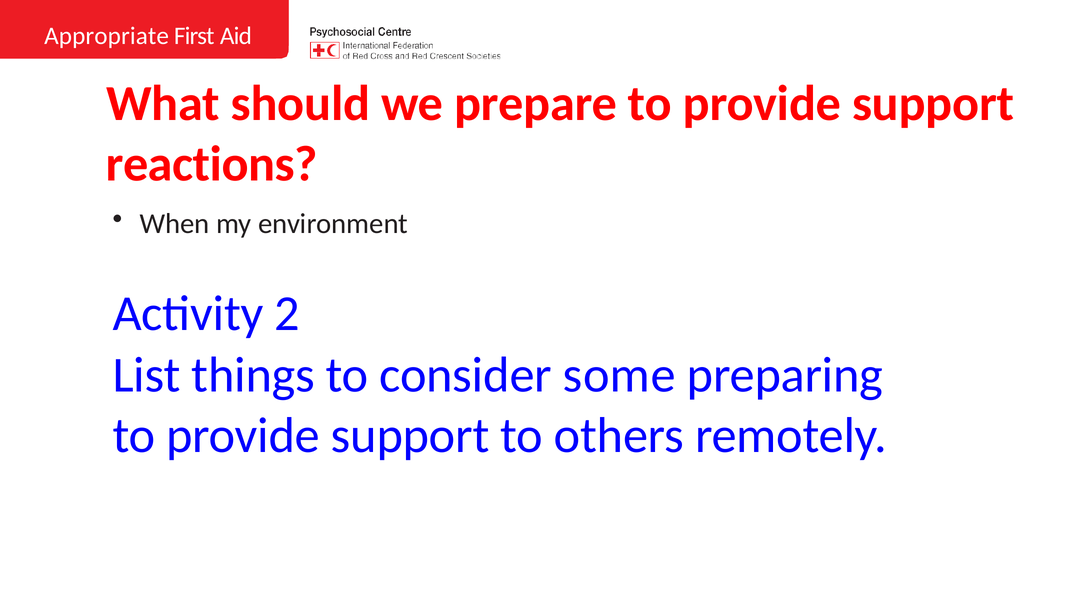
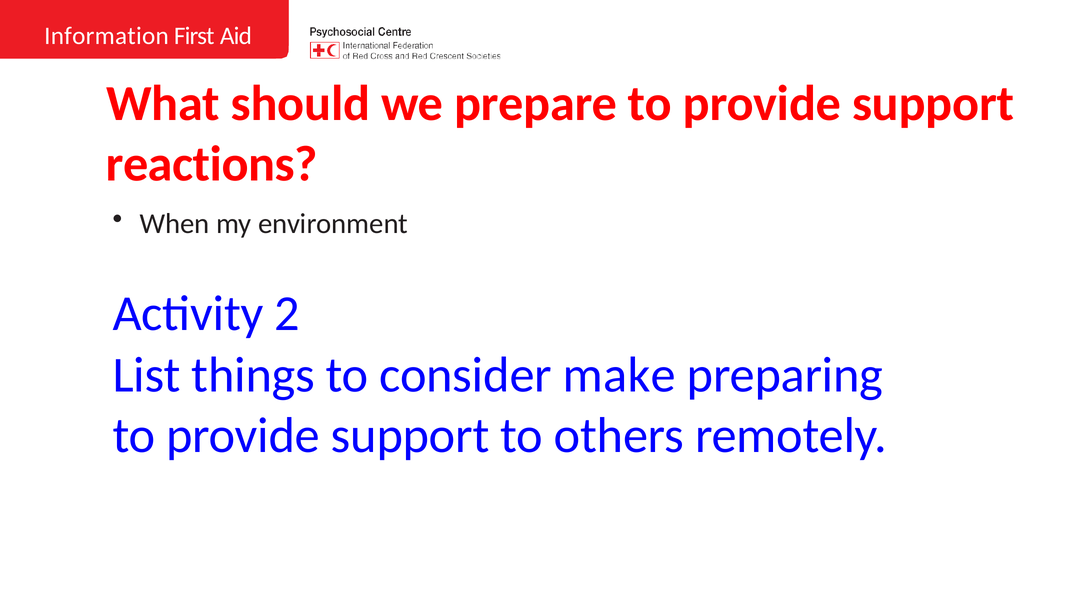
Appropriate: Appropriate -> Information (106, 36)
some: some -> make (619, 375)
